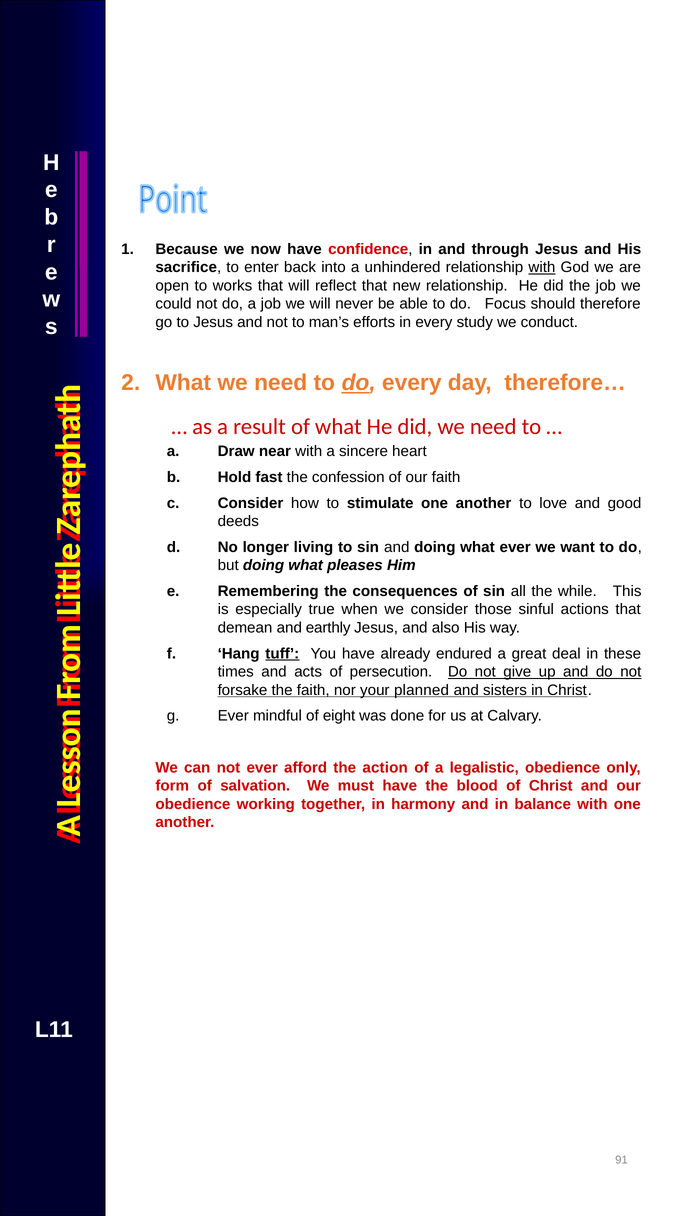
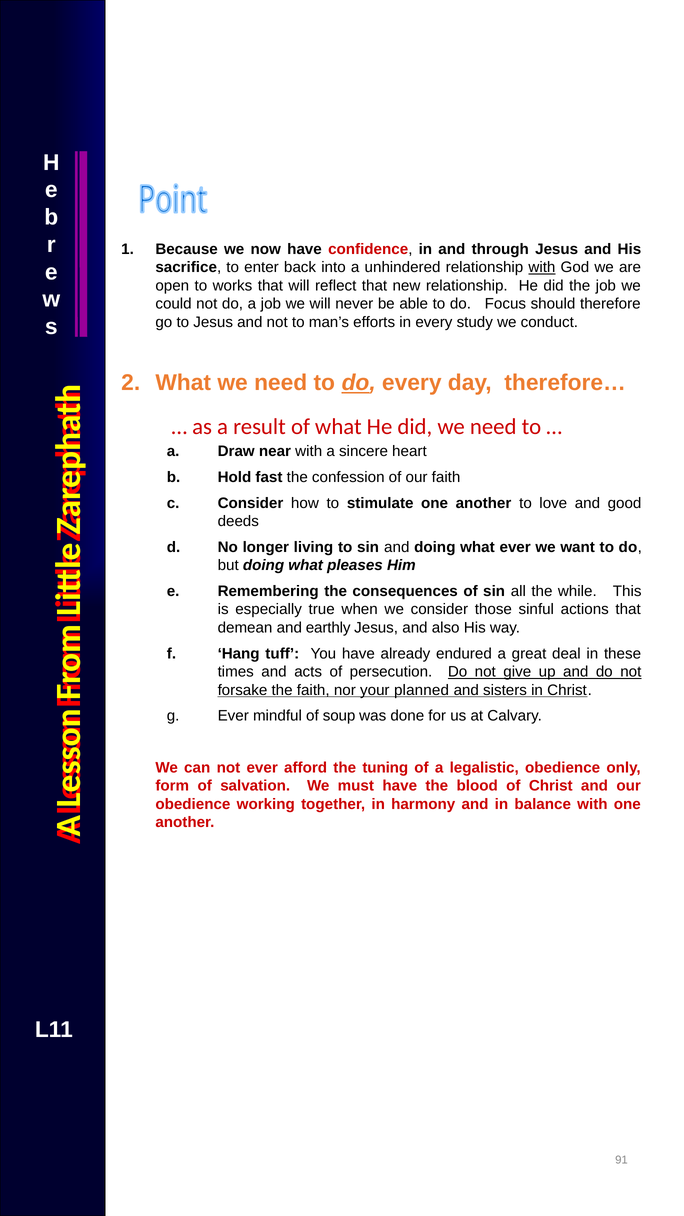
tuff underline: present -> none (282, 654)
eight: eight -> soup (339, 716)
action: action -> tuning (385, 768)
